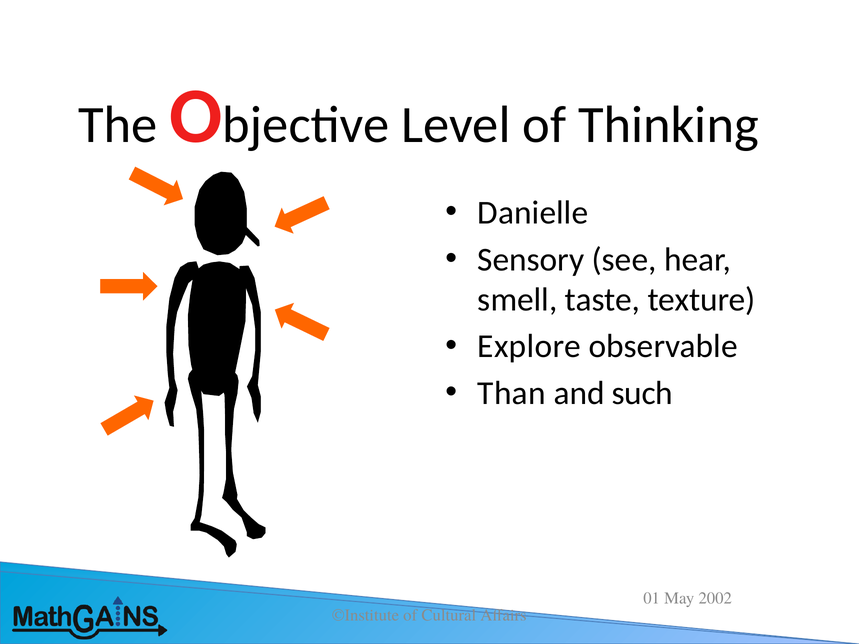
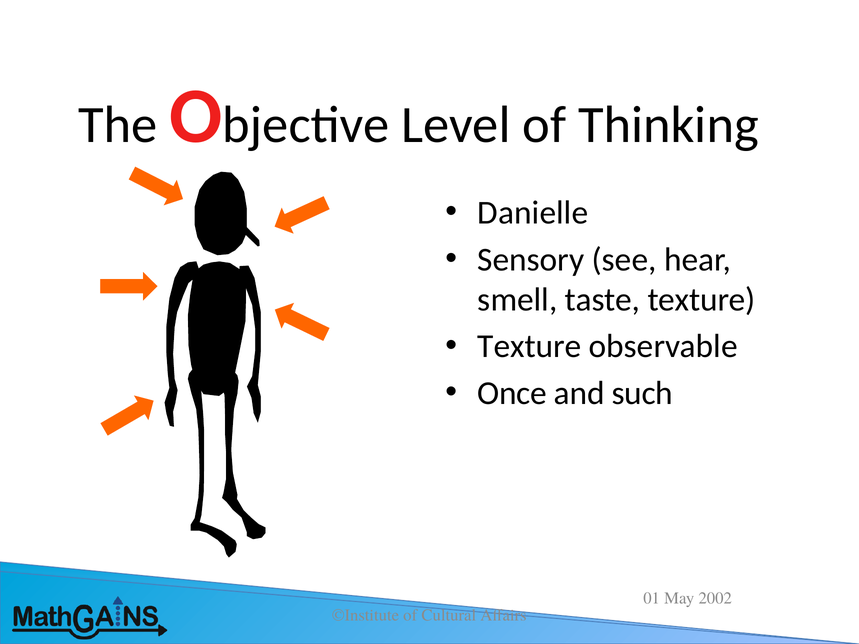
Explore: Explore -> Texture (529, 347)
Than: Than -> Once (512, 393)
